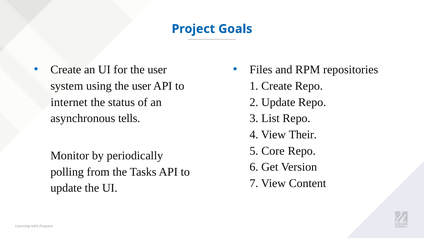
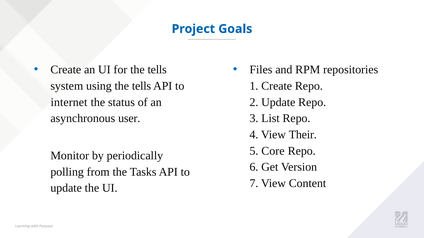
for the user: user -> tells (157, 70)
using the user: user -> tells (142, 86)
tells: tells -> user (129, 119)
